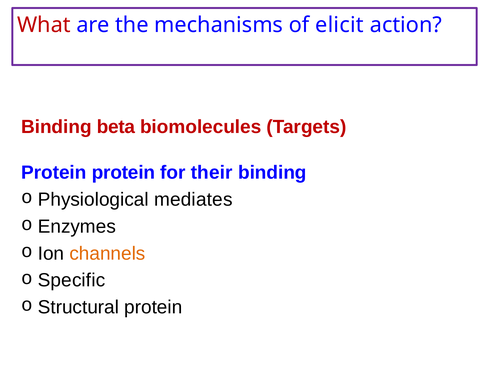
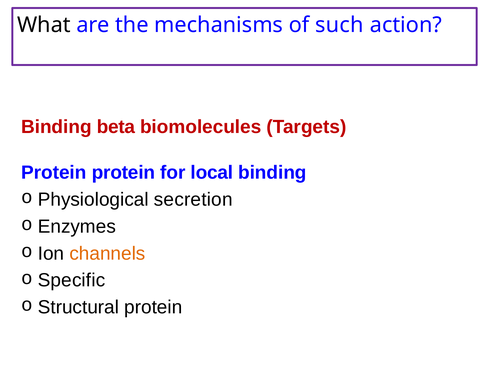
What colour: red -> black (44, 25)
elicit: elicit -> such (339, 25)
their: their -> local (212, 173)
mediates: mediates -> secretion (193, 199)
